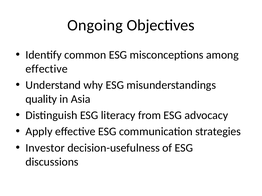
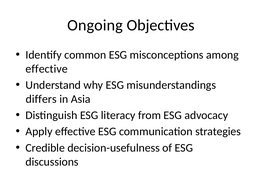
quality: quality -> differs (41, 99)
Investor: Investor -> Credible (45, 148)
